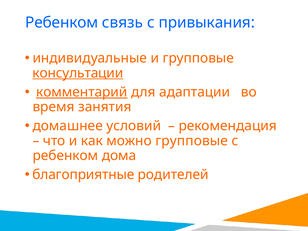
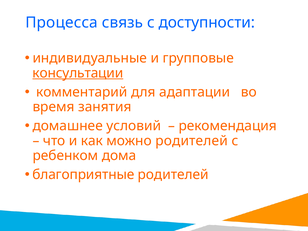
Ребенком: Ребенком -> Процесса (62, 22)
привыкания: привыкания -> доступности (207, 22)
комментарий underline: present -> none (82, 92)
можно групповые: групповые -> родителей (192, 141)
